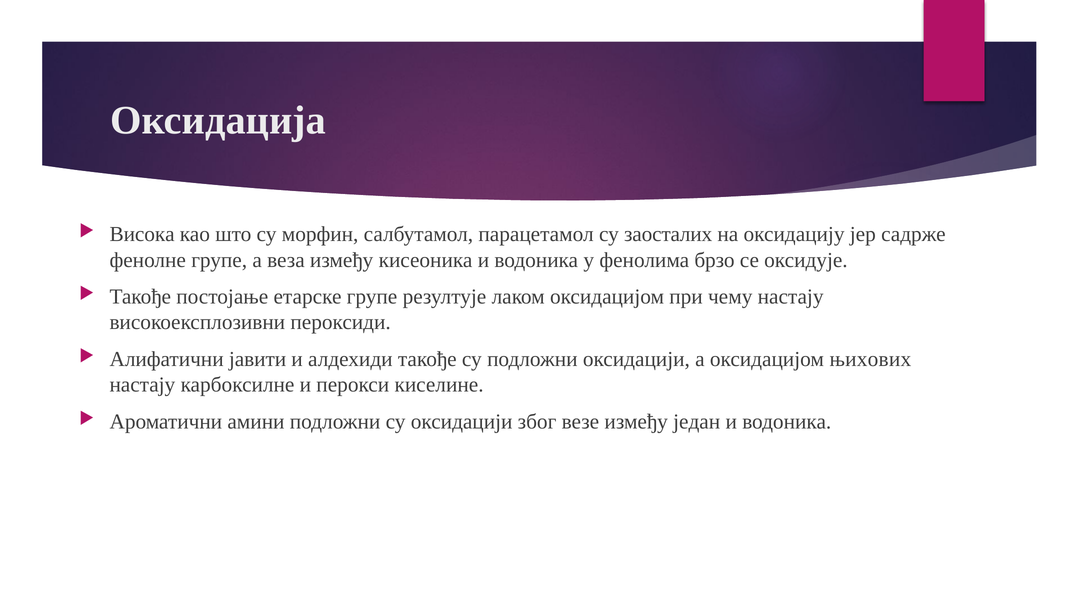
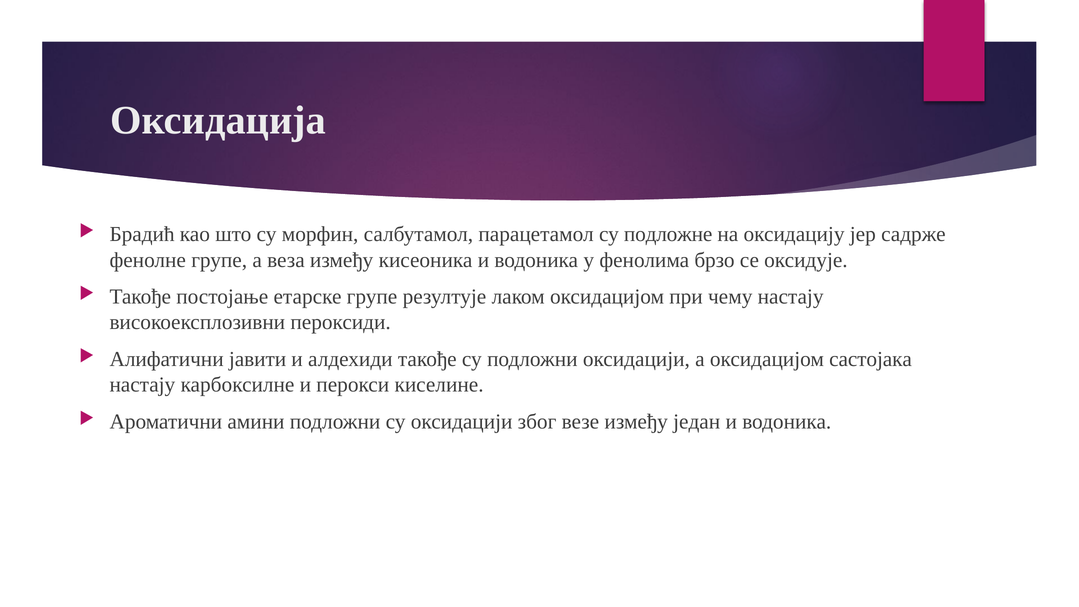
Висока: Висока -> Брадић (142, 234)
заосталих: заосталих -> подложне (668, 234)
њихових: њихових -> састојака (871, 359)
